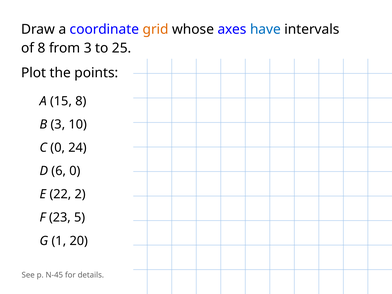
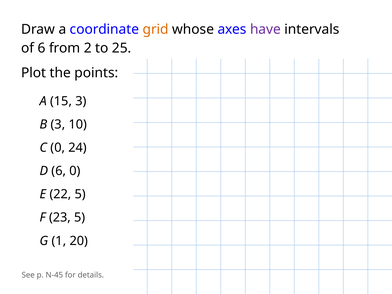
have colour: blue -> purple (265, 29)
of 8: 8 -> 6 (42, 48)
from 3: 3 -> 2 (88, 48)
15 8: 8 -> 3 (81, 101)
22 2: 2 -> 5 (80, 194)
